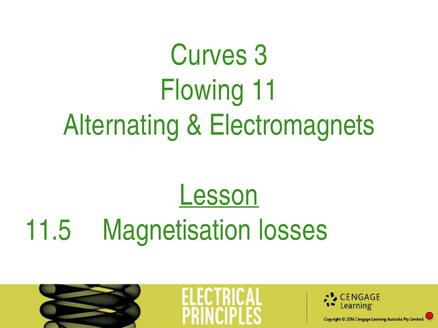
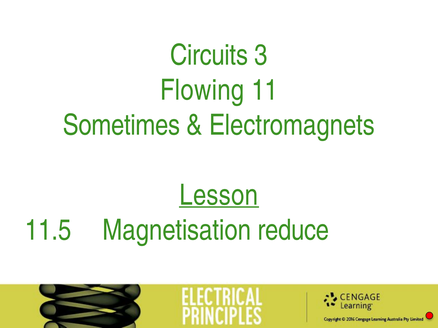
Curves: Curves -> Circuits (209, 55)
Alternating: Alternating -> Sometimes (122, 125)
losses: losses -> reduce (293, 231)
